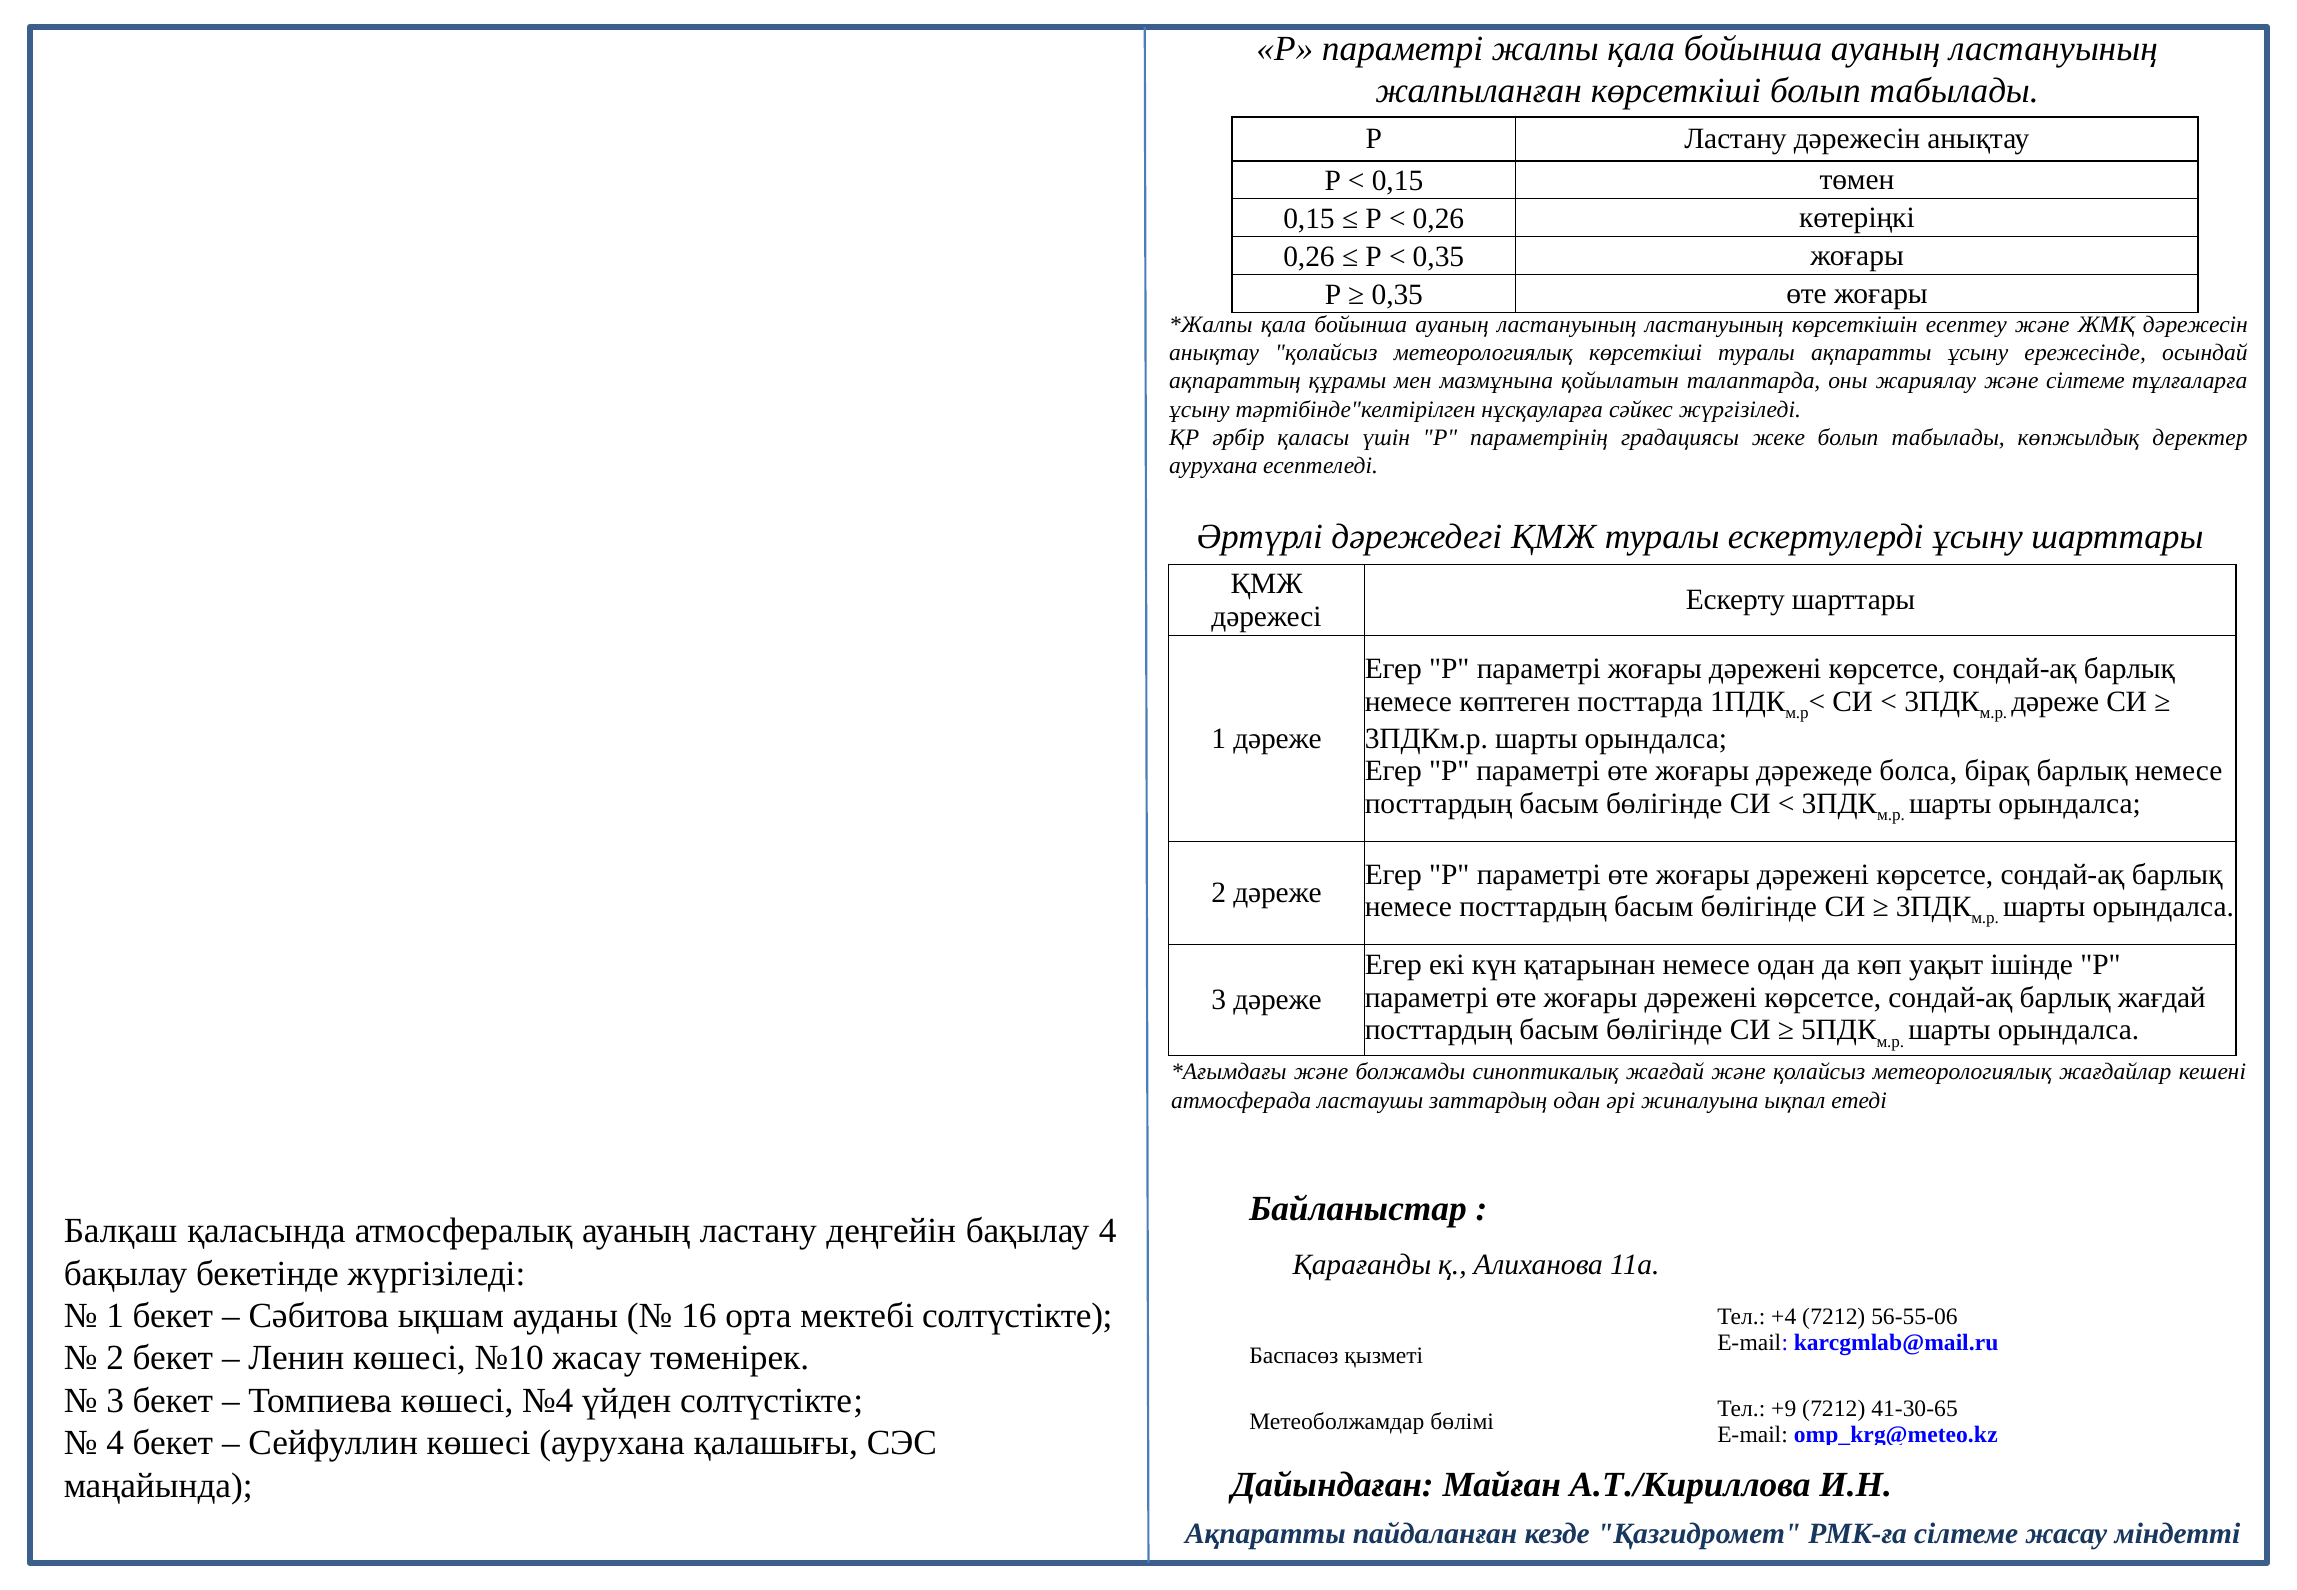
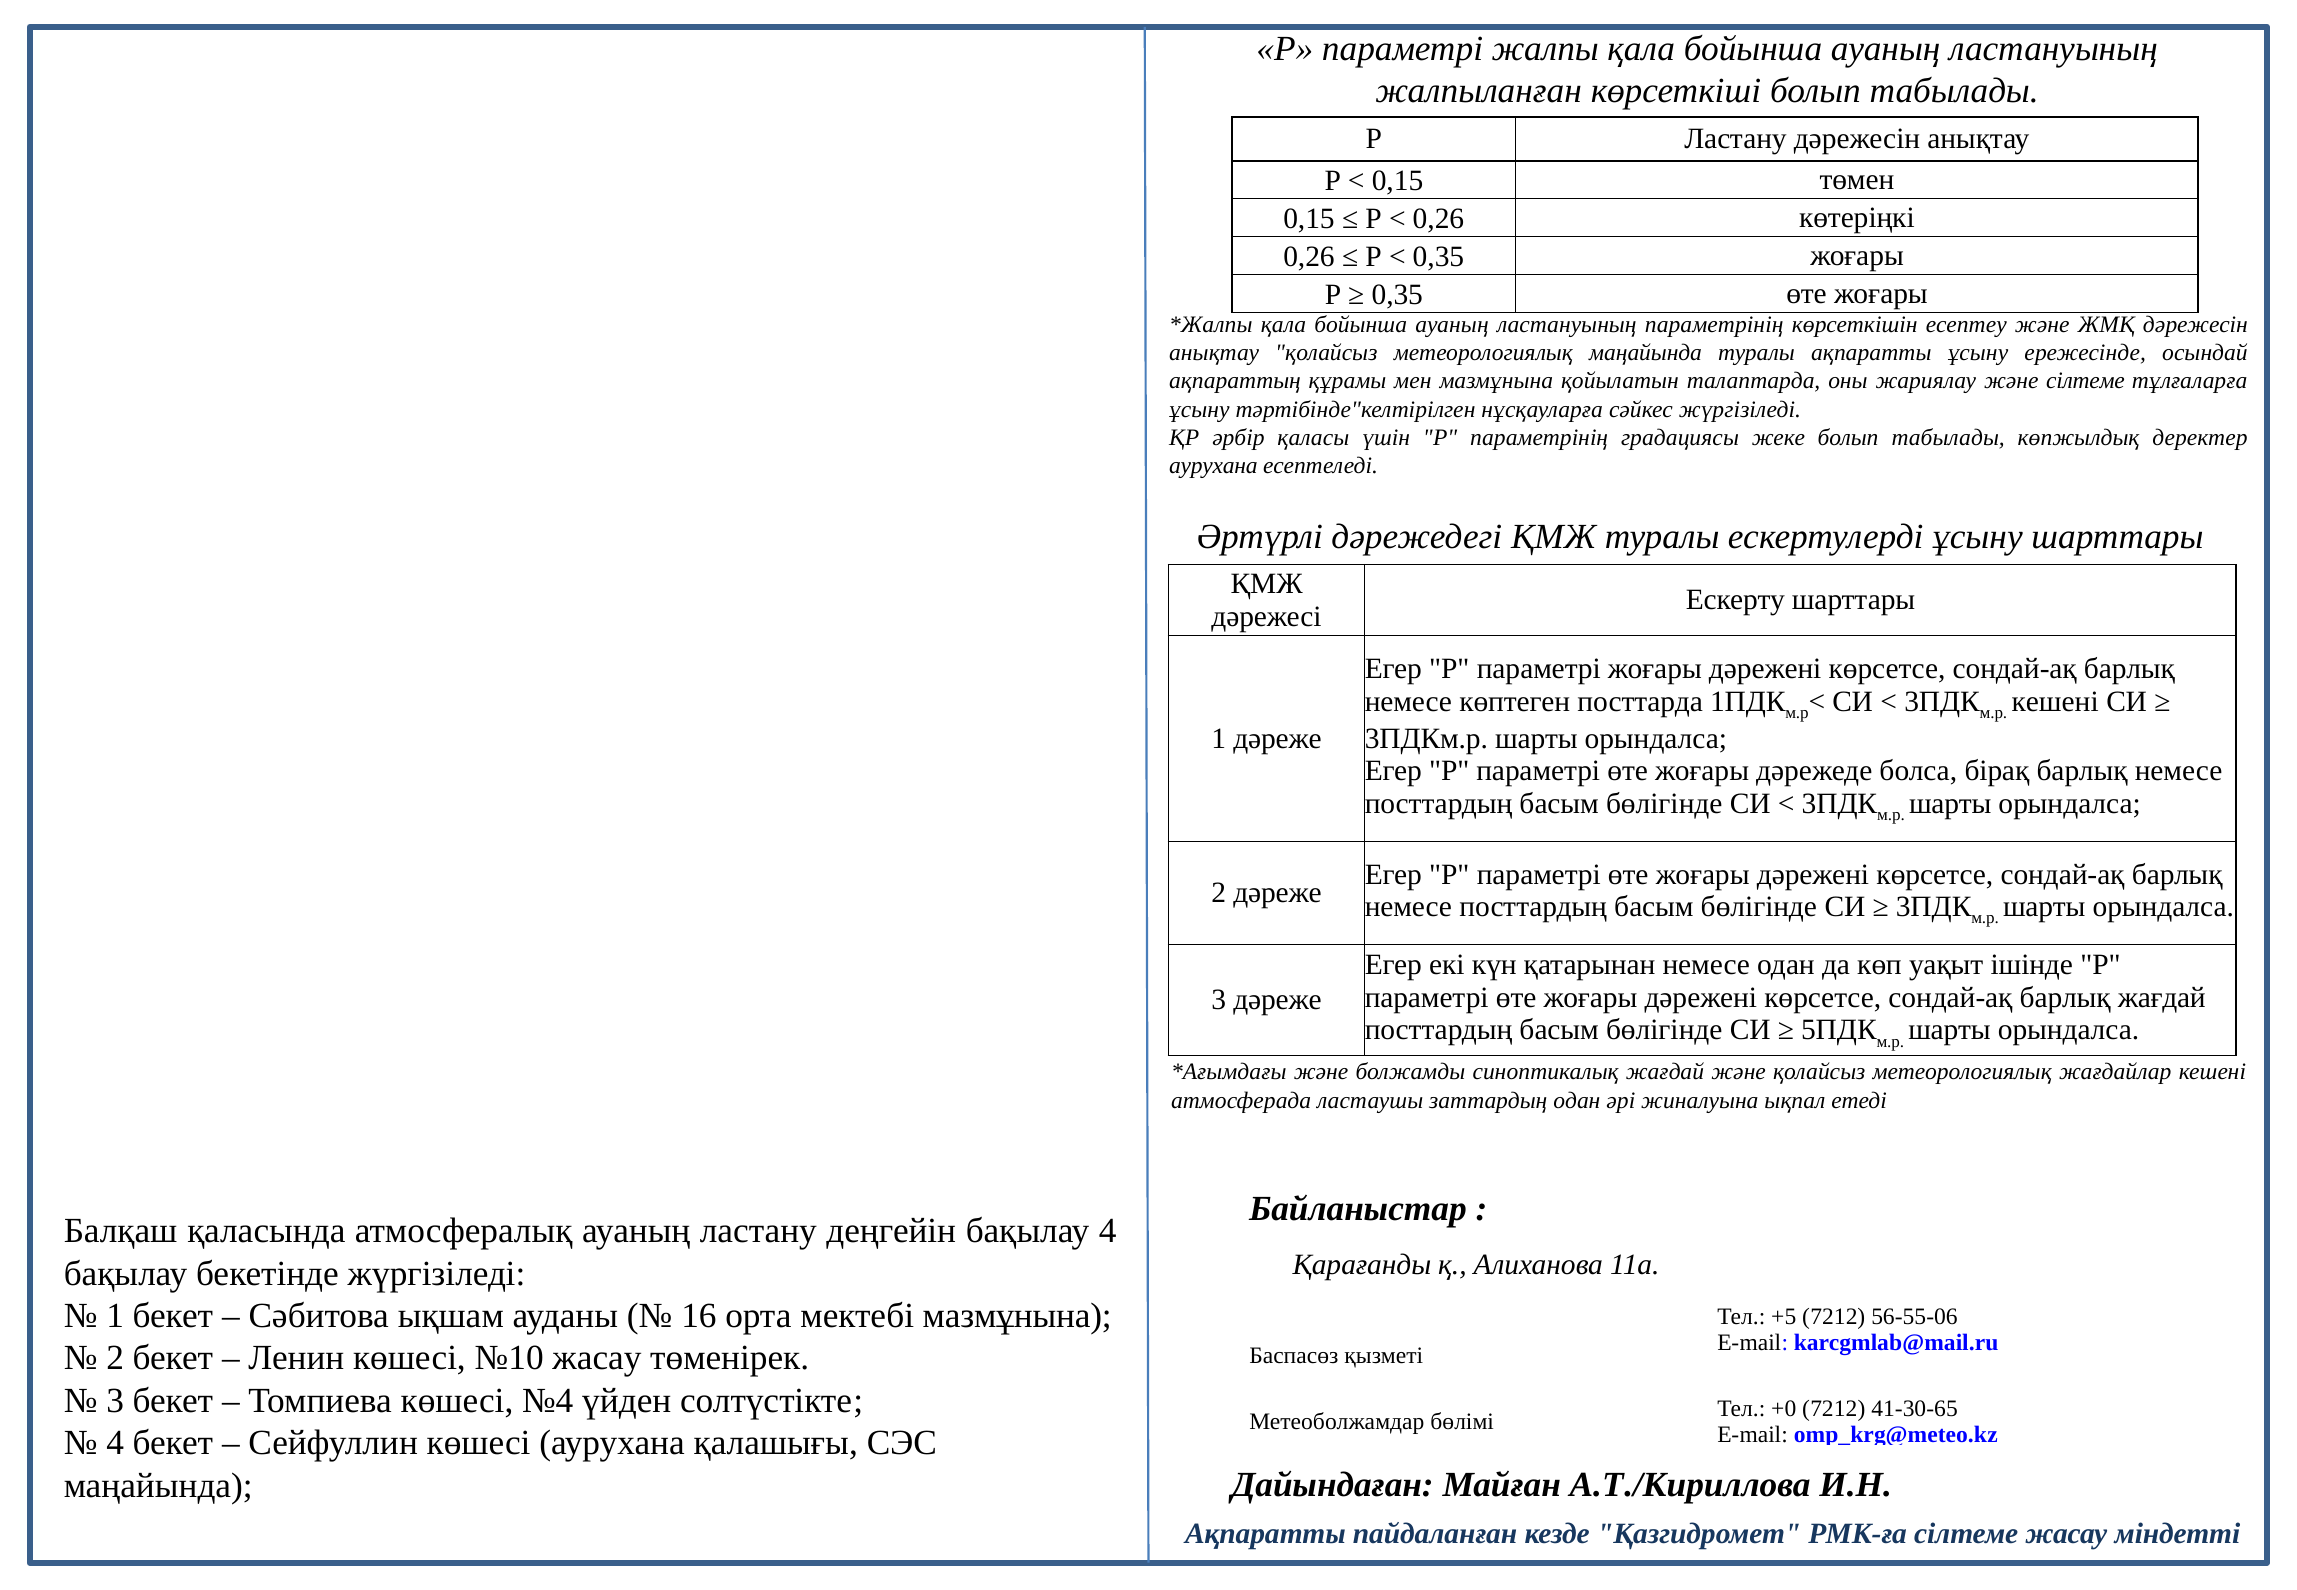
ластануының ластануының: ластануының -> параметрінің (1714, 325)
метеорологиялық көрсеткіші: көрсеткіші -> маңайында (1646, 353)
дәреже: дәреже -> кешені (2055, 701)
мектебі солтүстікте: солтүстікте -> мазмұнына (1017, 1316)
+4: +4 -> +5 (1784, 1317)
+9: +9 -> +0 (1784, 1409)
